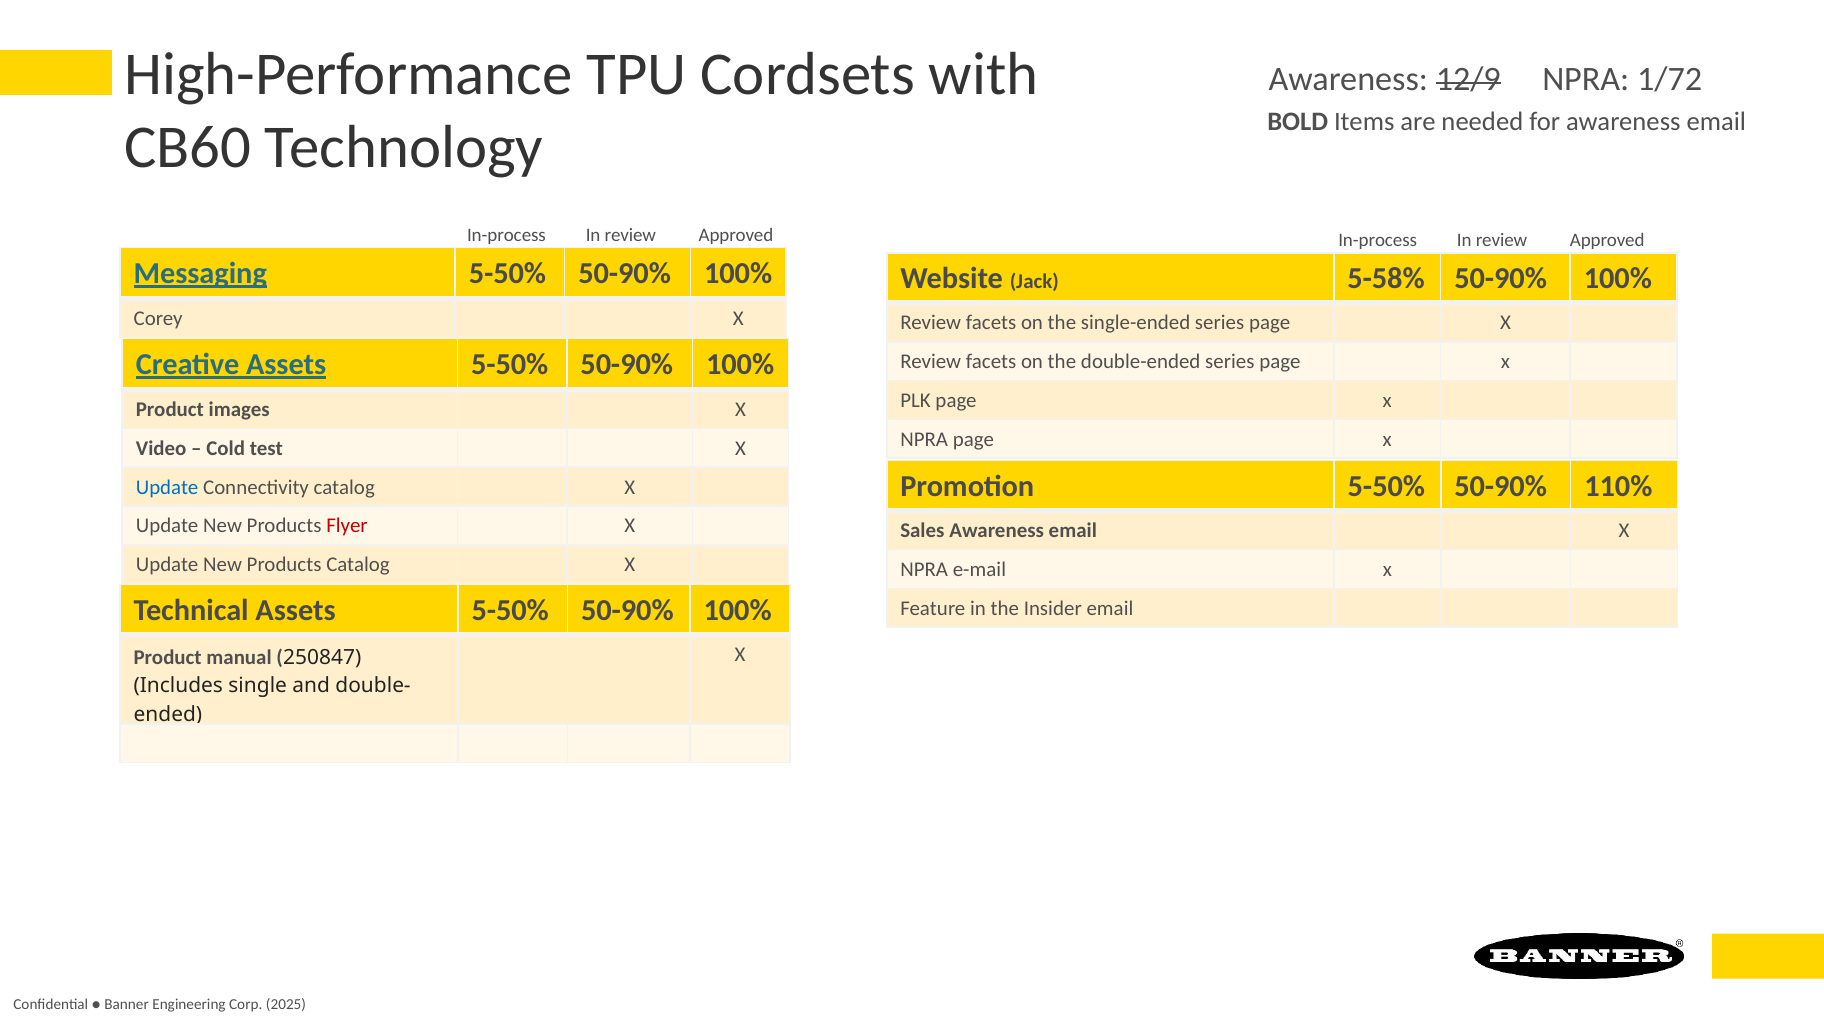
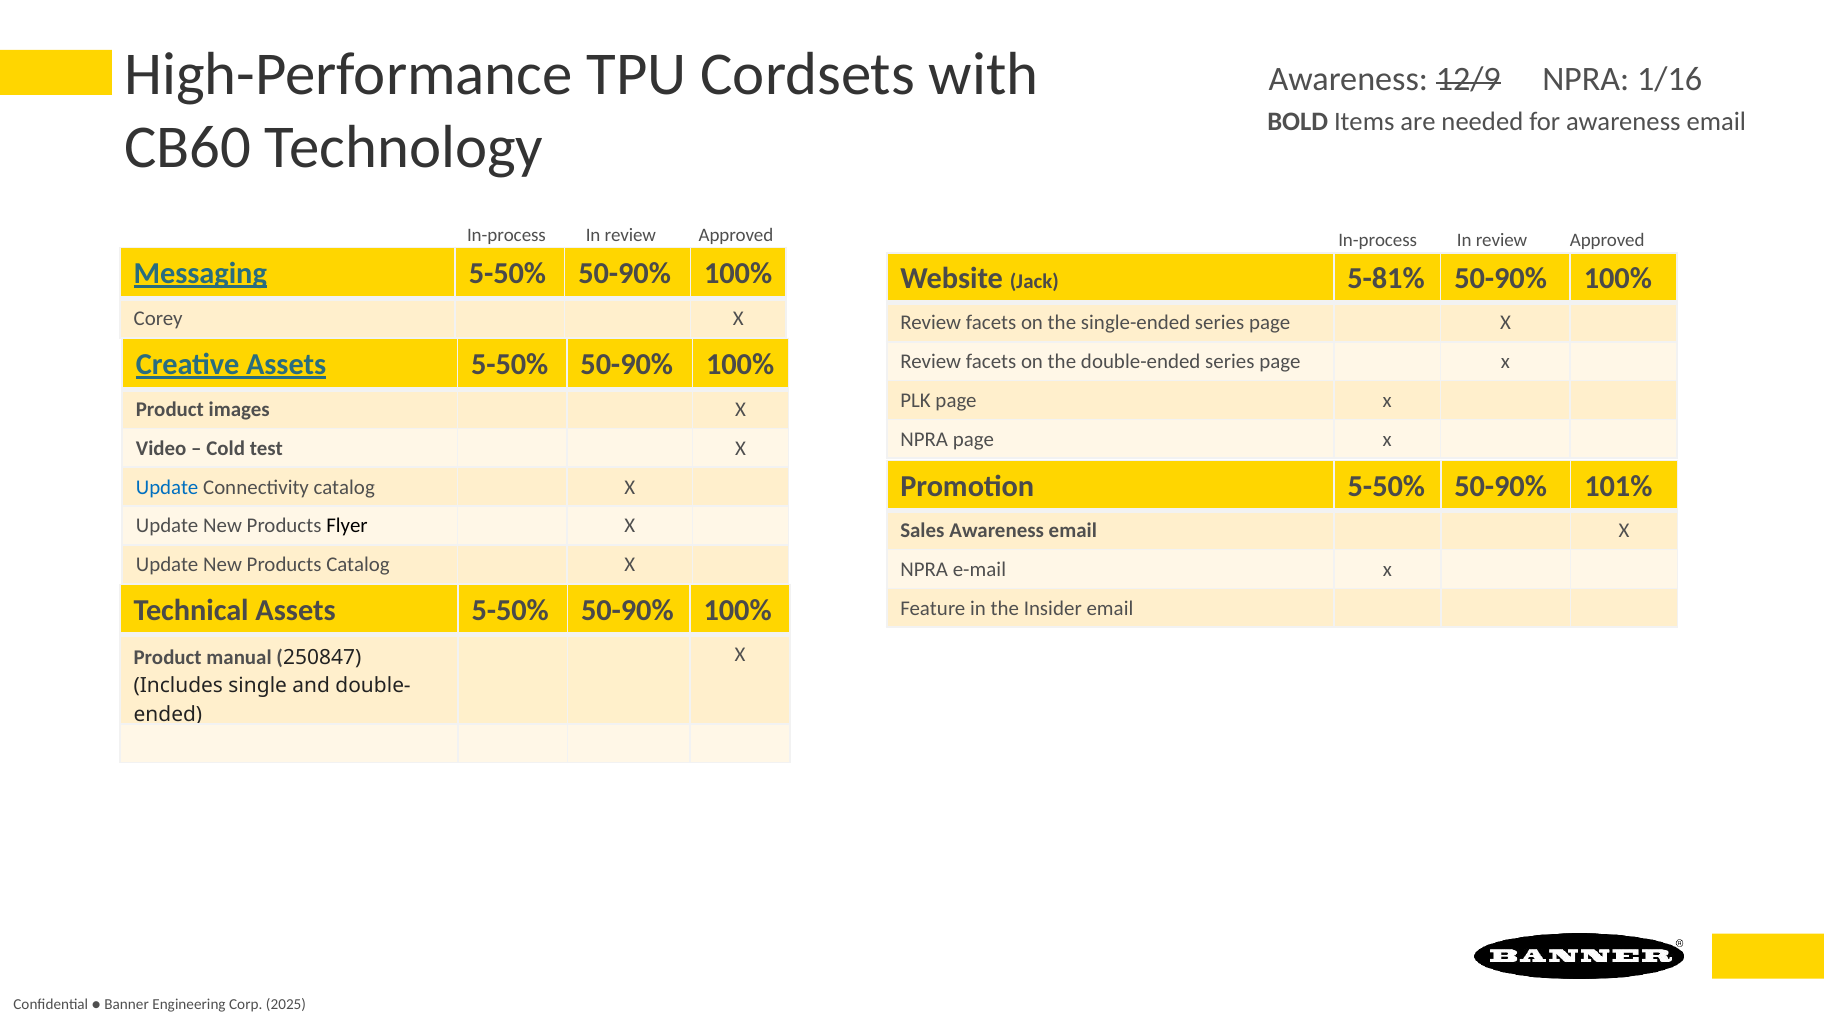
1/72: 1/72 -> 1/16 (1670, 79)
5-58%: 5-58% -> 5-81% (1386, 279)
110%: 110% -> 101% (1618, 486)
Flyer colour: red -> black (347, 526)
